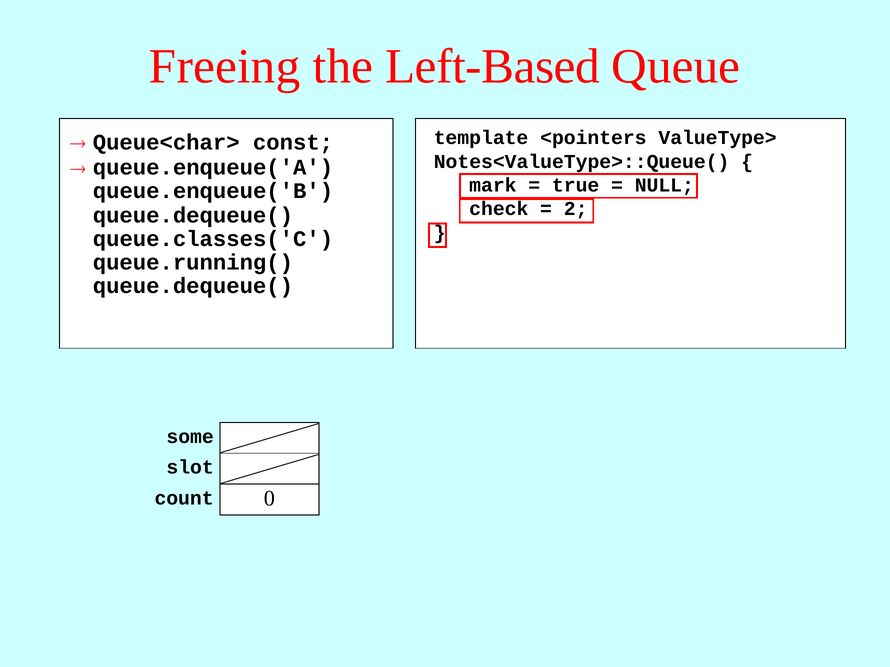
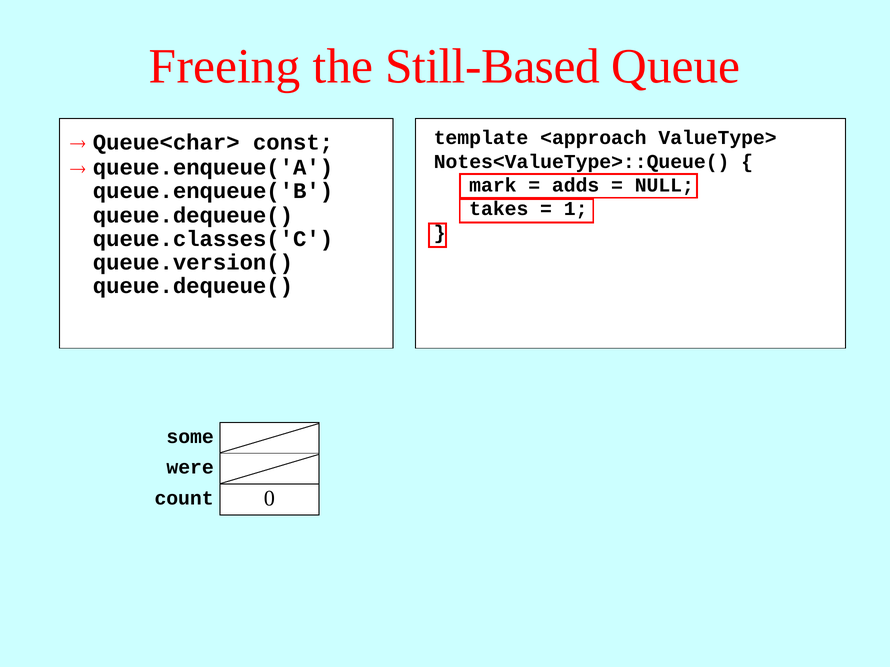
Left-Based: Left-Based -> Still-Based (493, 66)
<pointers: <pointers -> <approach (593, 138)
true: true -> adds (576, 185)
check: check -> takes (499, 209)
2: 2 -> 1 (576, 209)
queue.running(: queue.running( -> queue.version( (193, 263)
slot: slot -> were (190, 468)
